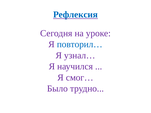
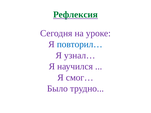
Рефлексия colour: blue -> green (75, 15)
